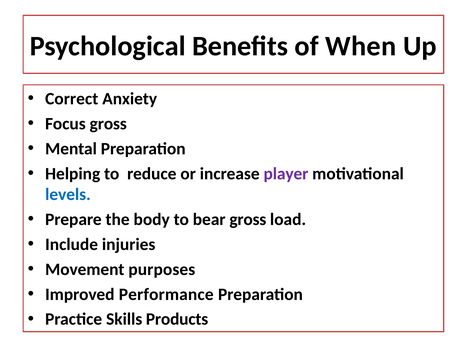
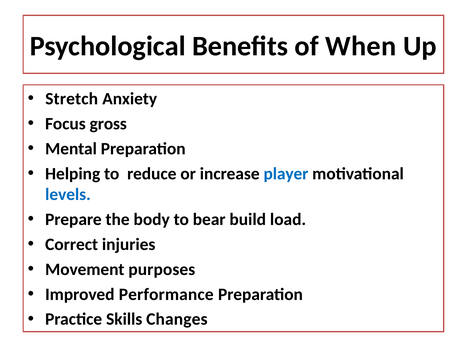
Correct: Correct -> Stretch (72, 99)
player colour: purple -> blue (286, 174)
bear gross: gross -> build (248, 220)
Include: Include -> Correct (72, 245)
Products: Products -> Changes (177, 319)
